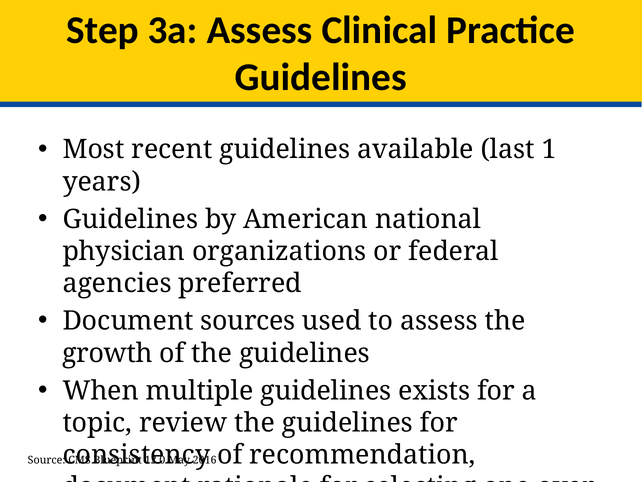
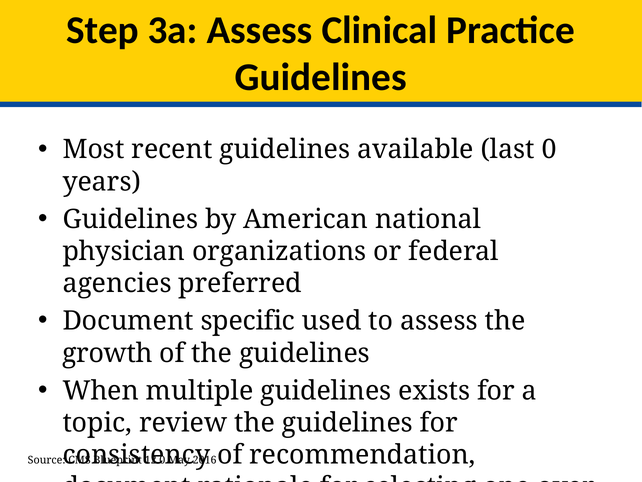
1: 1 -> 0 (549, 150)
sources: sources -> specific (248, 321)
